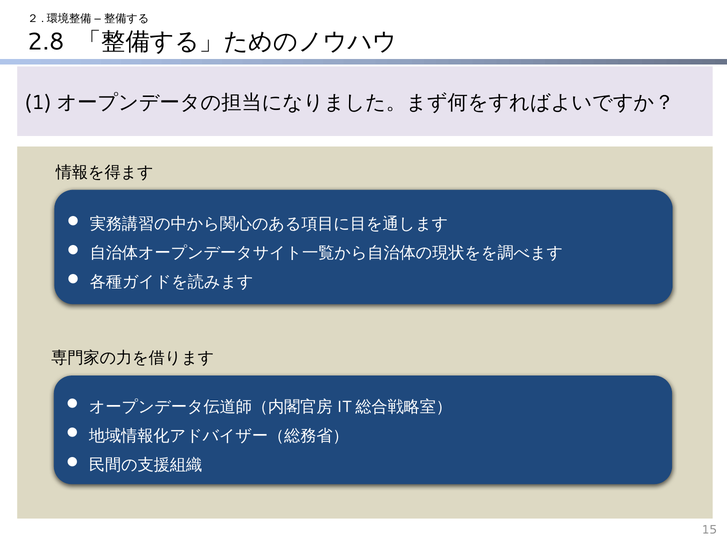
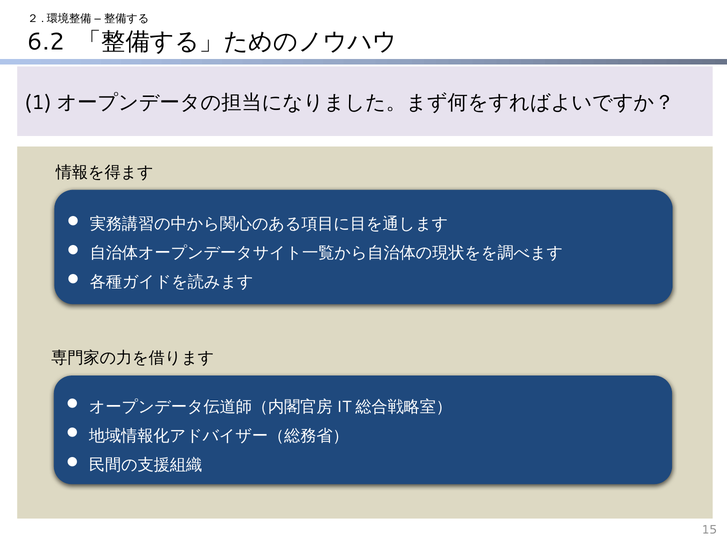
2.8: 2.8 -> 6.2 (46, 42)
